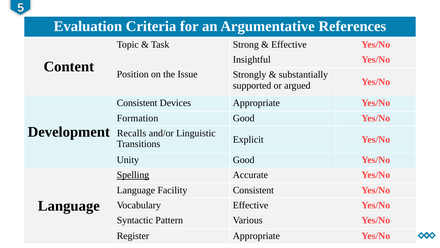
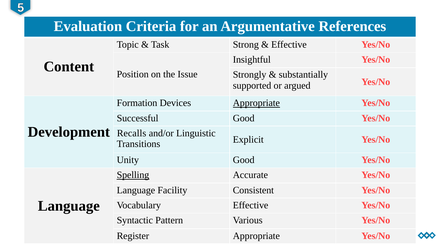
Consistent: Consistent -> Formation (137, 103)
Appropriate underline: none -> present (256, 103)
Formation: Formation -> Successful (138, 118)
